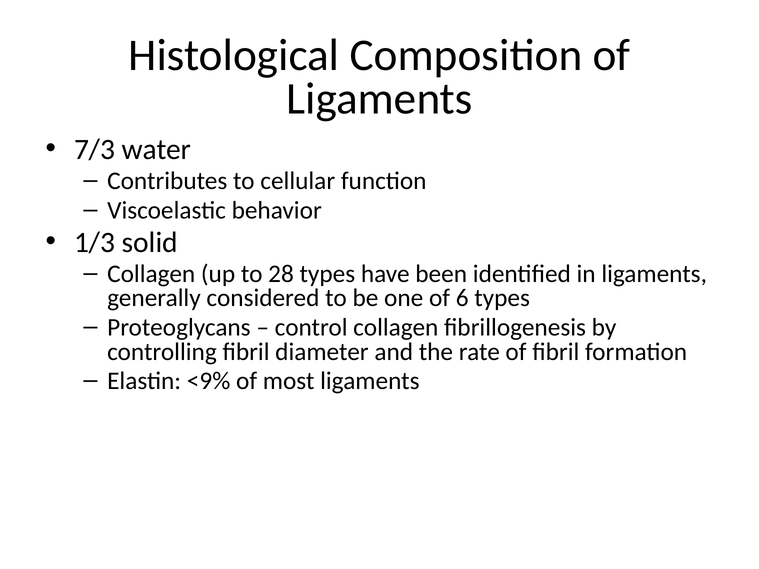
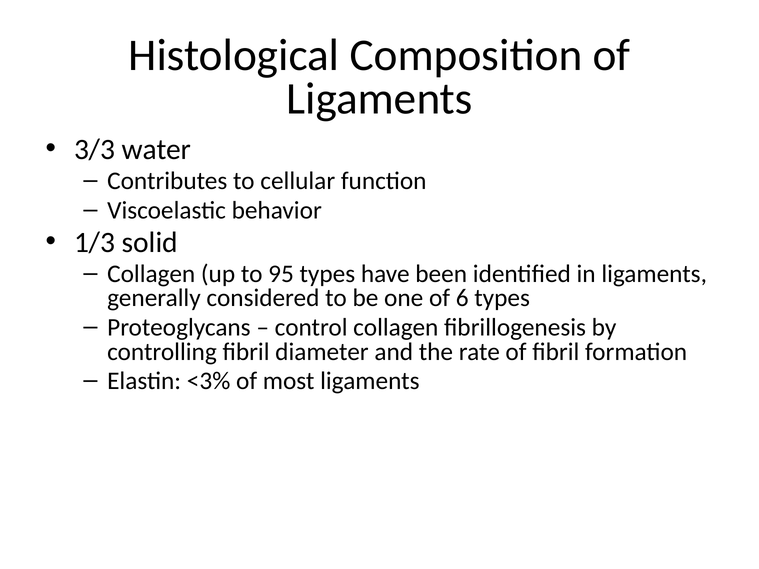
7/3: 7/3 -> 3/3 (95, 149)
28: 28 -> 95 (281, 274)
<9%: <9% -> <3% (209, 381)
